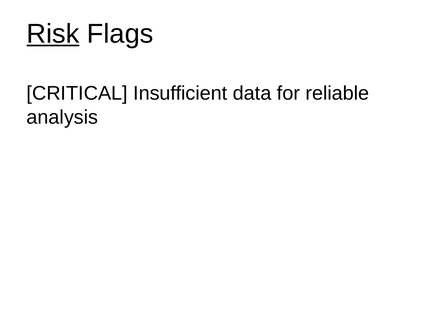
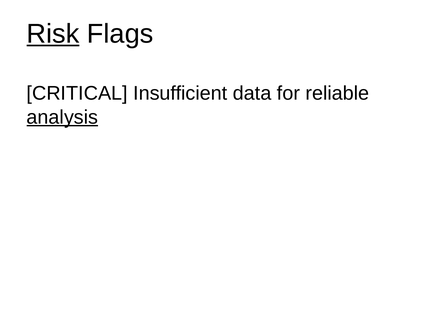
analysis underline: none -> present (62, 117)
